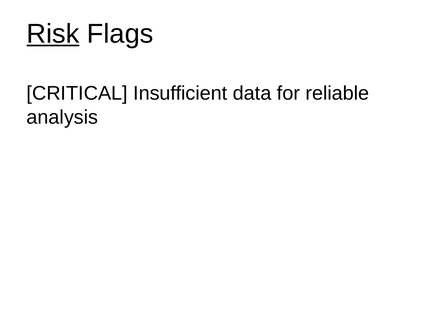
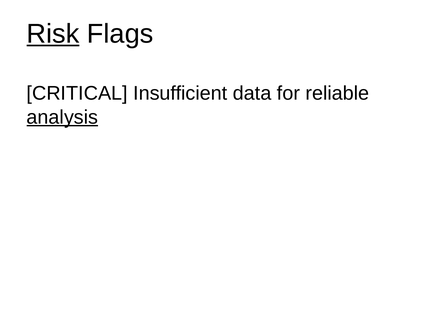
analysis underline: none -> present (62, 117)
